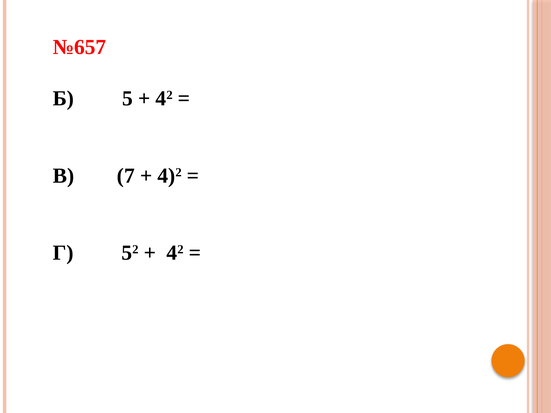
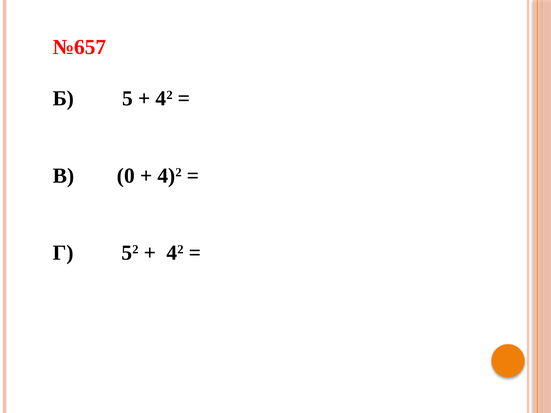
7: 7 -> 0 (126, 176)
